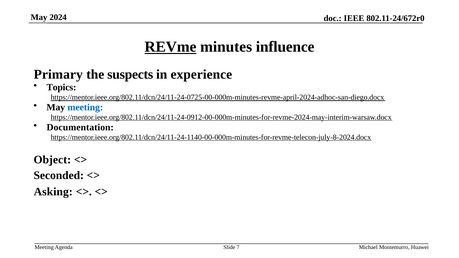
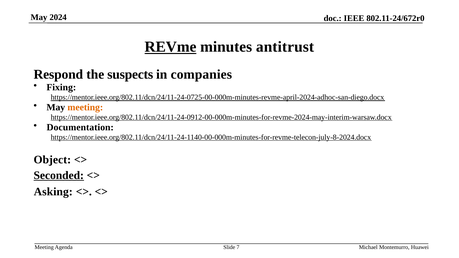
influence: influence -> antitrust (285, 47)
Primary: Primary -> Respond (58, 74)
experience: experience -> companies (201, 74)
Topics: Topics -> Fixing (61, 87)
meeting colour: blue -> orange (85, 107)
Seconded underline: none -> present (59, 176)
